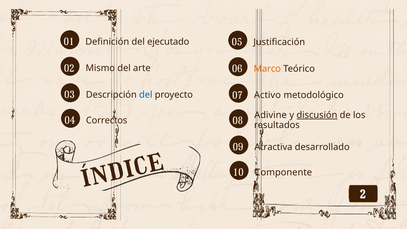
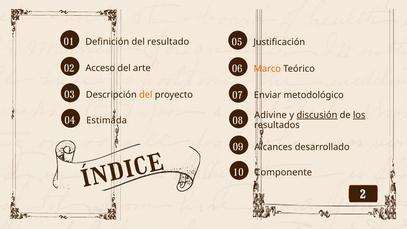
ejecutado: ejecutado -> resultado (168, 42)
Mismo: Mismo -> Acceso (100, 68)
del colour: blue -> orange (146, 95)
Activo: Activo -> Enviar (267, 95)
los underline: none -> present (359, 115)
Correctos: Correctos -> Estimada (107, 120)
Atractiva: Atractiva -> Alcances (273, 147)
